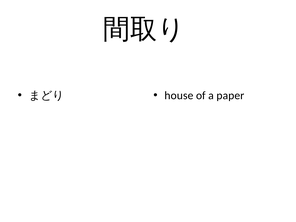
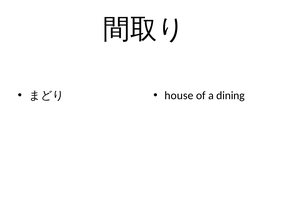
paper: paper -> dining (231, 96)
